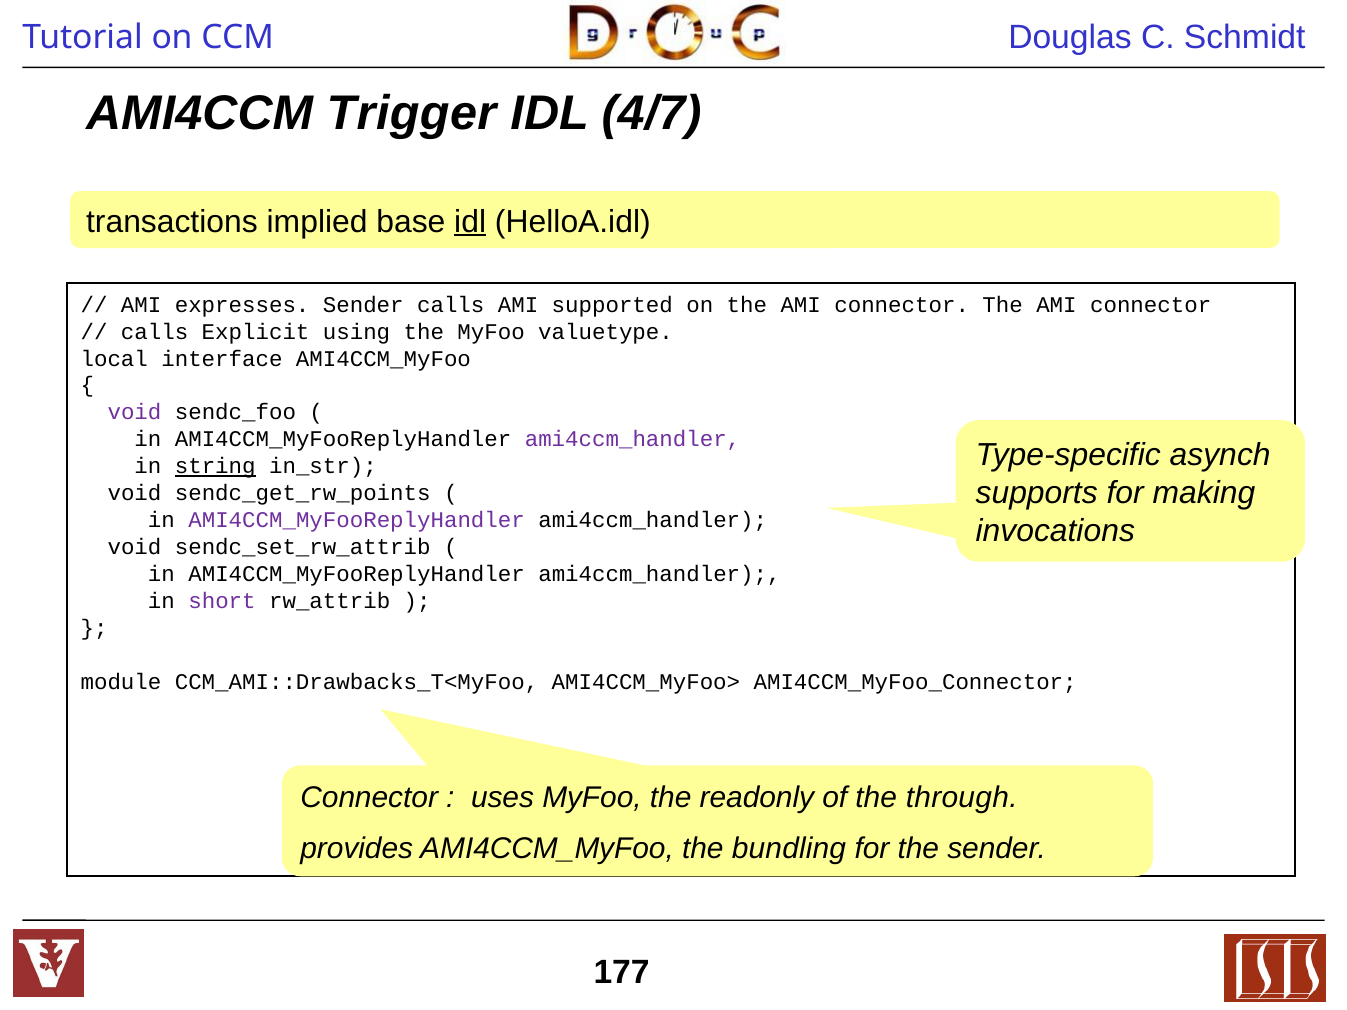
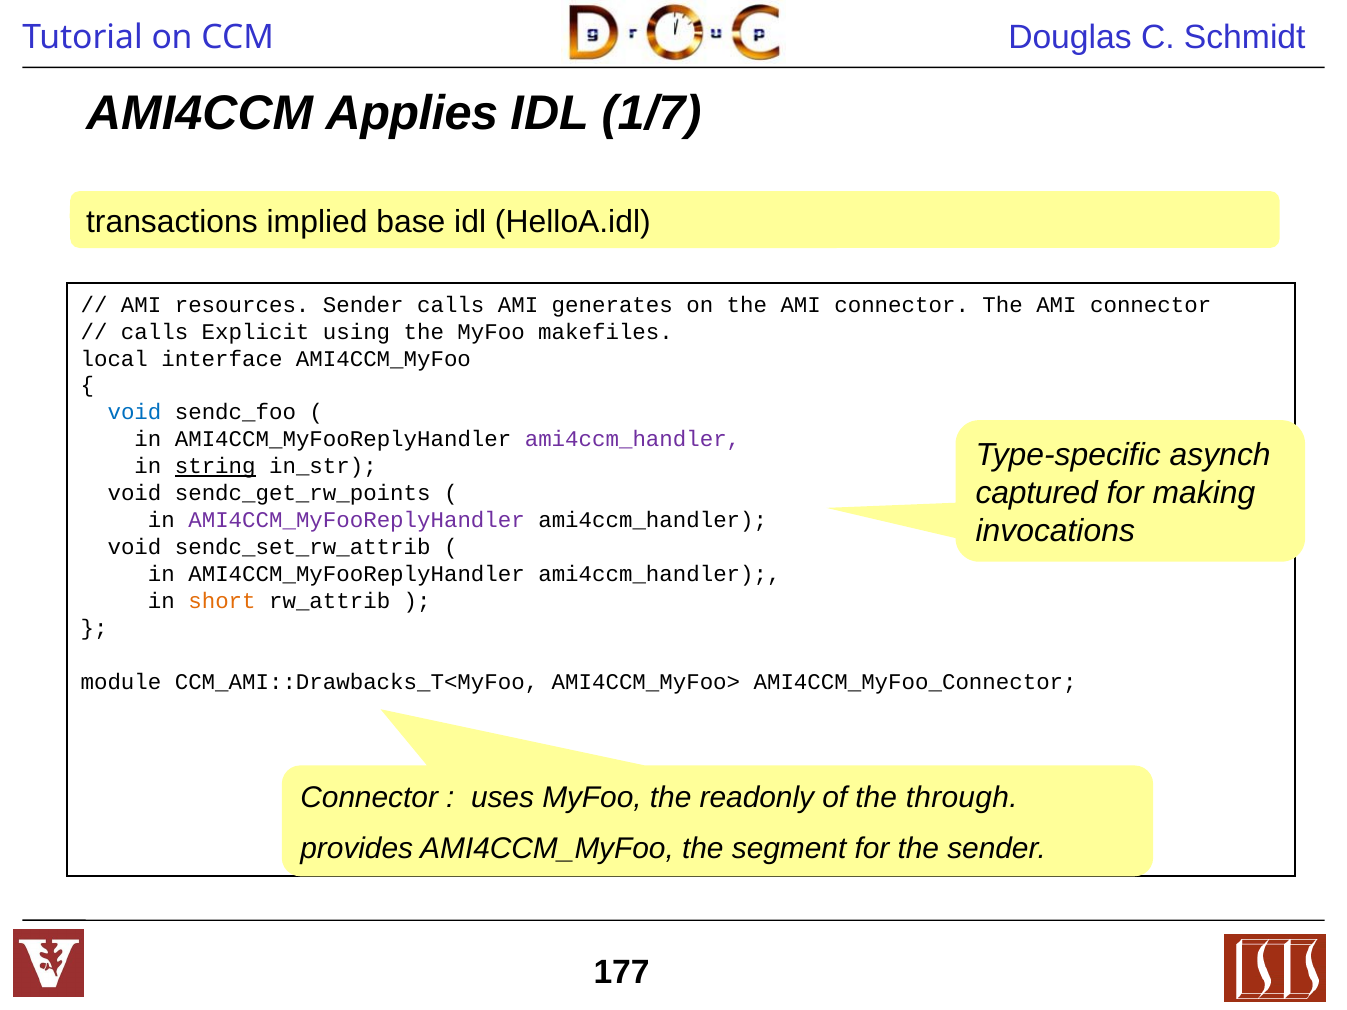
Trigger: Trigger -> Applies (412, 114)
4/7: 4/7 -> 1/7 (652, 114)
idl underline: present -> none (470, 222)
expresses: expresses -> resources (242, 305)
supported: supported -> generates (612, 305)
valuetype: valuetype -> makefiles (606, 332)
void colour: purple -> blue (134, 413)
supports: supports -> captured (1037, 493)
short colour: purple -> orange (222, 601)
bundling: bundling -> segment (789, 849)
